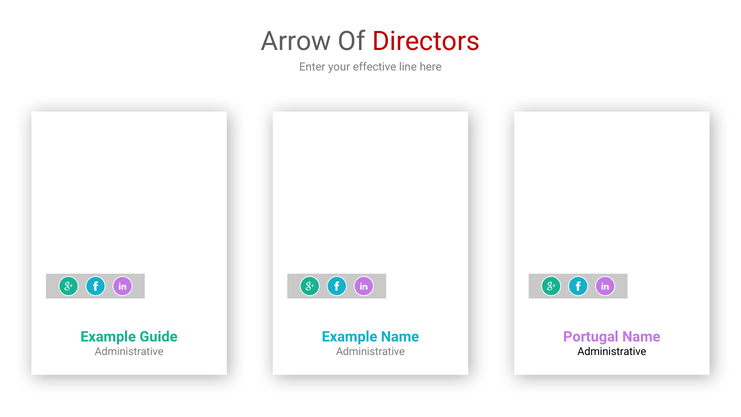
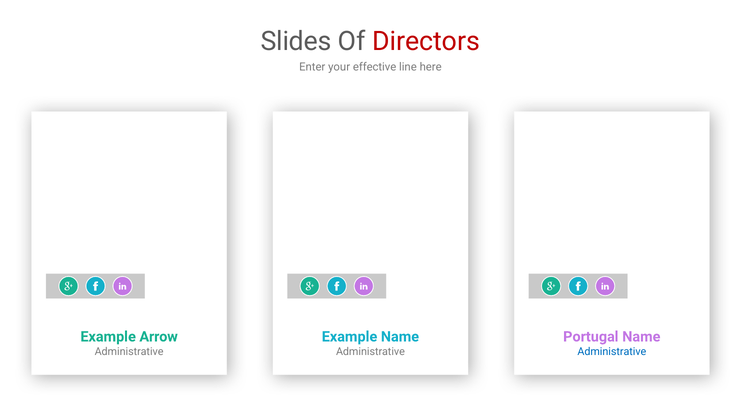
Arrow: Arrow -> Slides (296, 41)
Guide: Guide -> Arrow (159, 337)
Administrative colour: black -> blue (612, 351)
